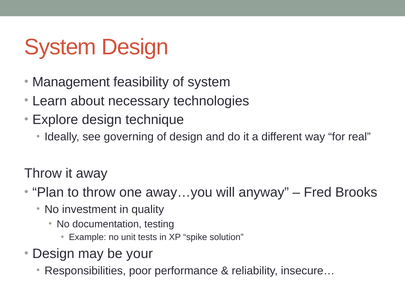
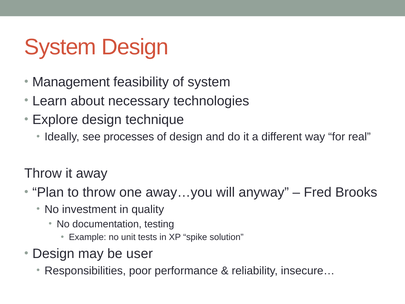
governing: governing -> processes (129, 137)
your: your -> user (140, 254)
